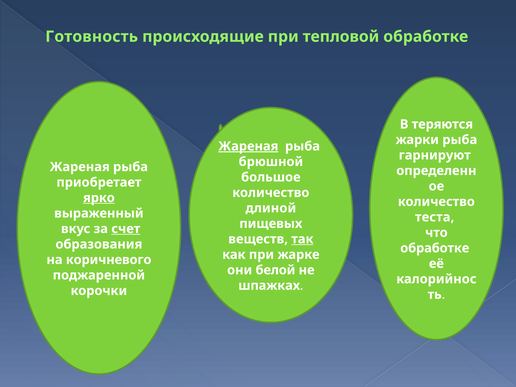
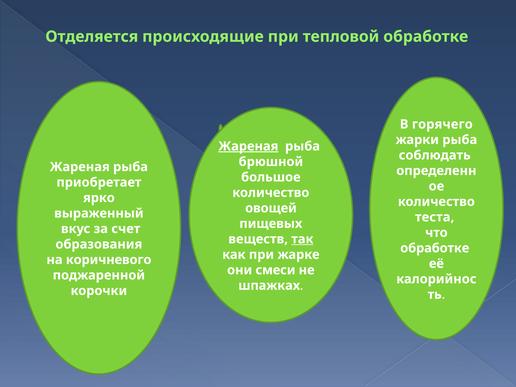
Готовность: Готовность -> Отделяется (92, 37)
теряются: теряются -> горячего (442, 124)
гарнируют: гарнируют -> соблюдать (435, 155)
ярко underline: present -> none (99, 198)
длиной: длиной -> овощей (271, 208)
счет underline: present -> none (126, 229)
белой: белой -> смеси (275, 270)
